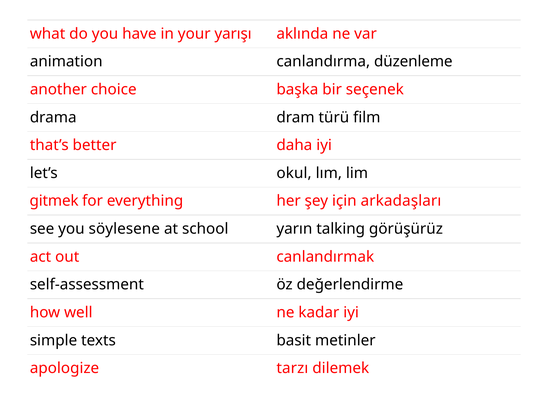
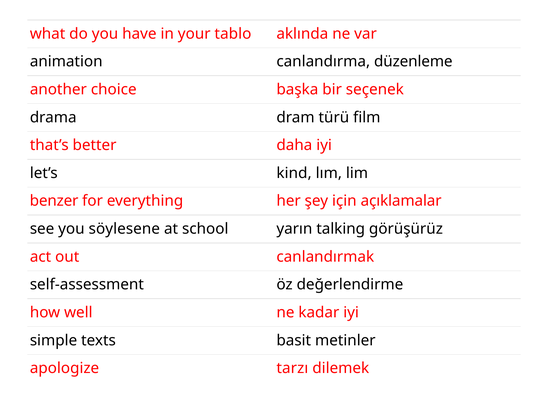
yarışı: yarışı -> tablo (233, 34)
okul: okul -> kind (294, 173)
gitmek: gitmek -> benzer (54, 201)
arkadaşları: arkadaşları -> açıklamalar (401, 201)
